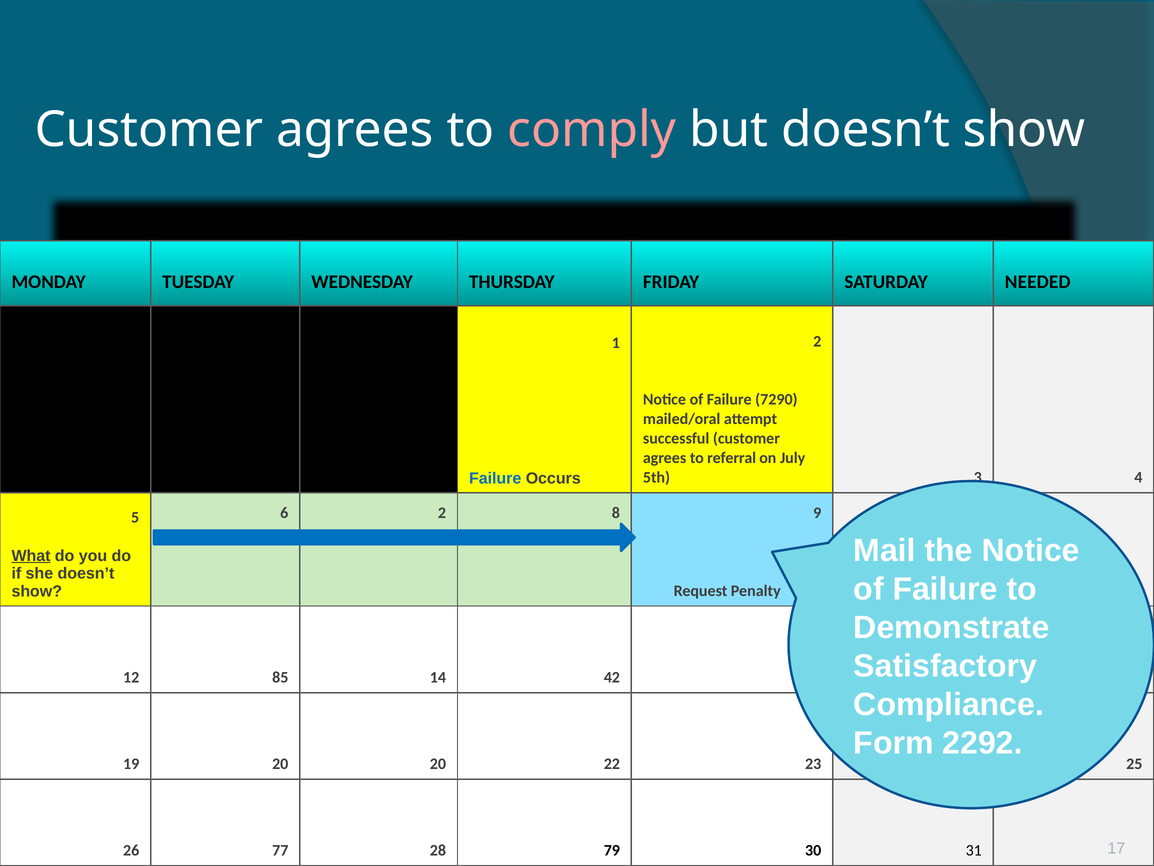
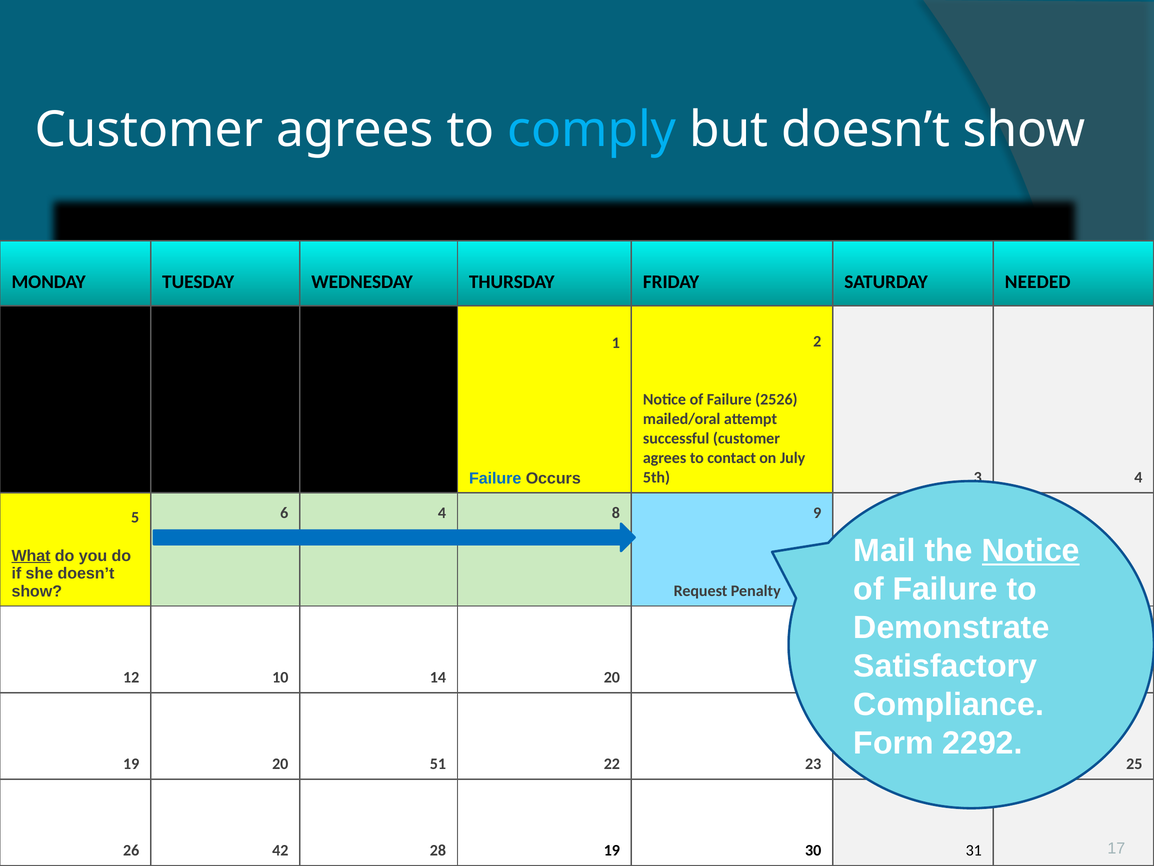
comply colour: pink -> light blue (592, 130)
7290: 7290 -> 2526 (776, 399)
referral: referral -> contact (732, 458)
6 2: 2 -> 4 (442, 513)
Notice underline: none -> present (1031, 550)
12 85: 85 -> 10 (280, 677)
14 42: 42 -> 20 (612, 677)
20 20: 20 -> 51 (438, 763)
77: 77 -> 42 (280, 850)
28 79: 79 -> 19 (612, 850)
